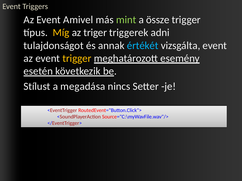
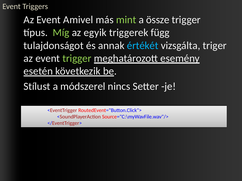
Míg colour: yellow -> light green (61, 33)
triger: triger -> egyik (95, 33)
adni: adni -> függ (160, 33)
vizsgálta event: event -> triger (215, 46)
trigger colour: yellow -> light green (77, 59)
megadása: megadása -> módszerel (83, 87)
